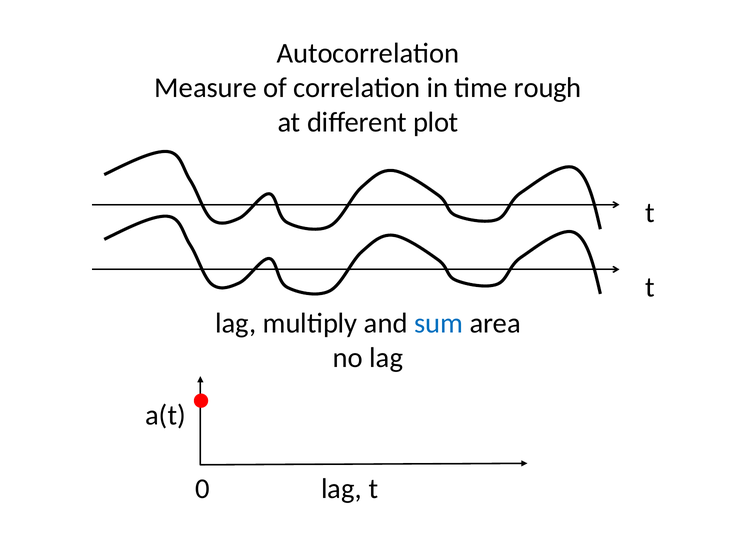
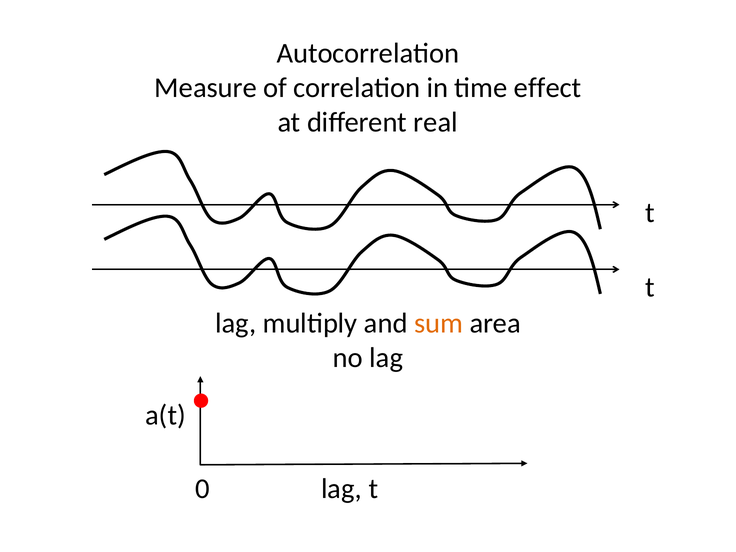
rough: rough -> effect (548, 88)
plot: plot -> real (436, 122)
sum colour: blue -> orange (439, 323)
